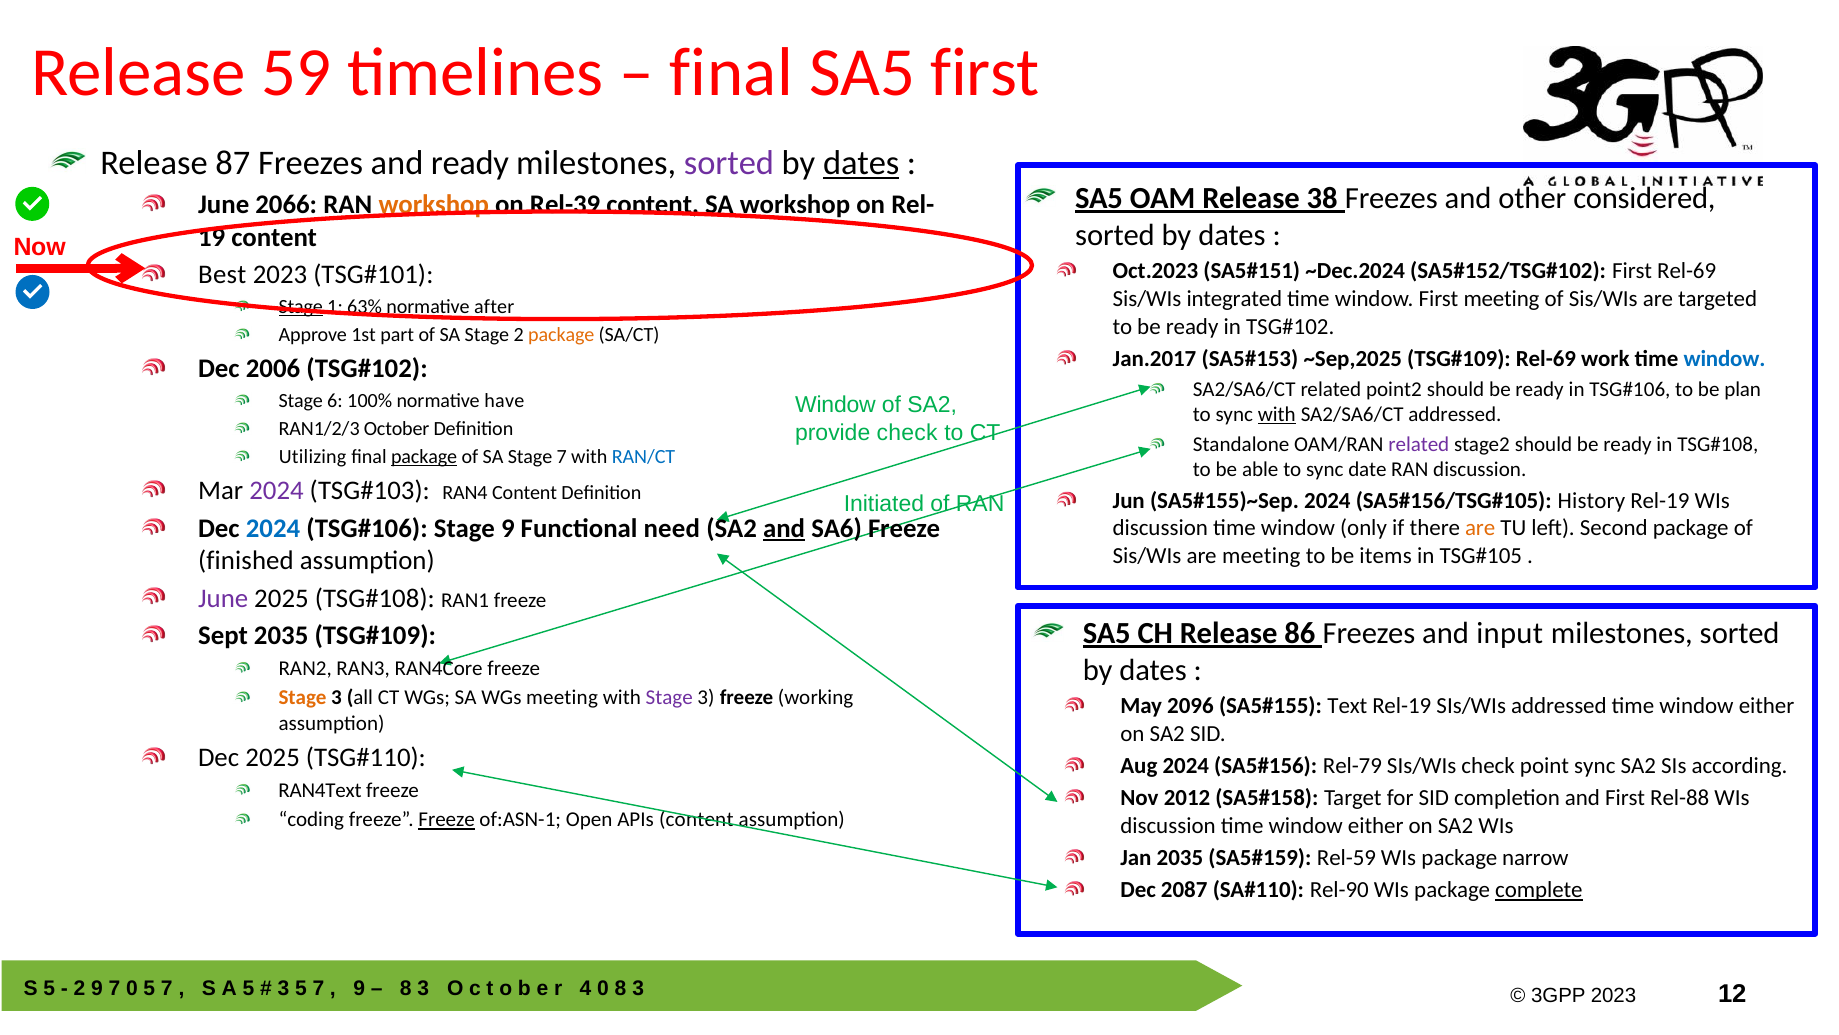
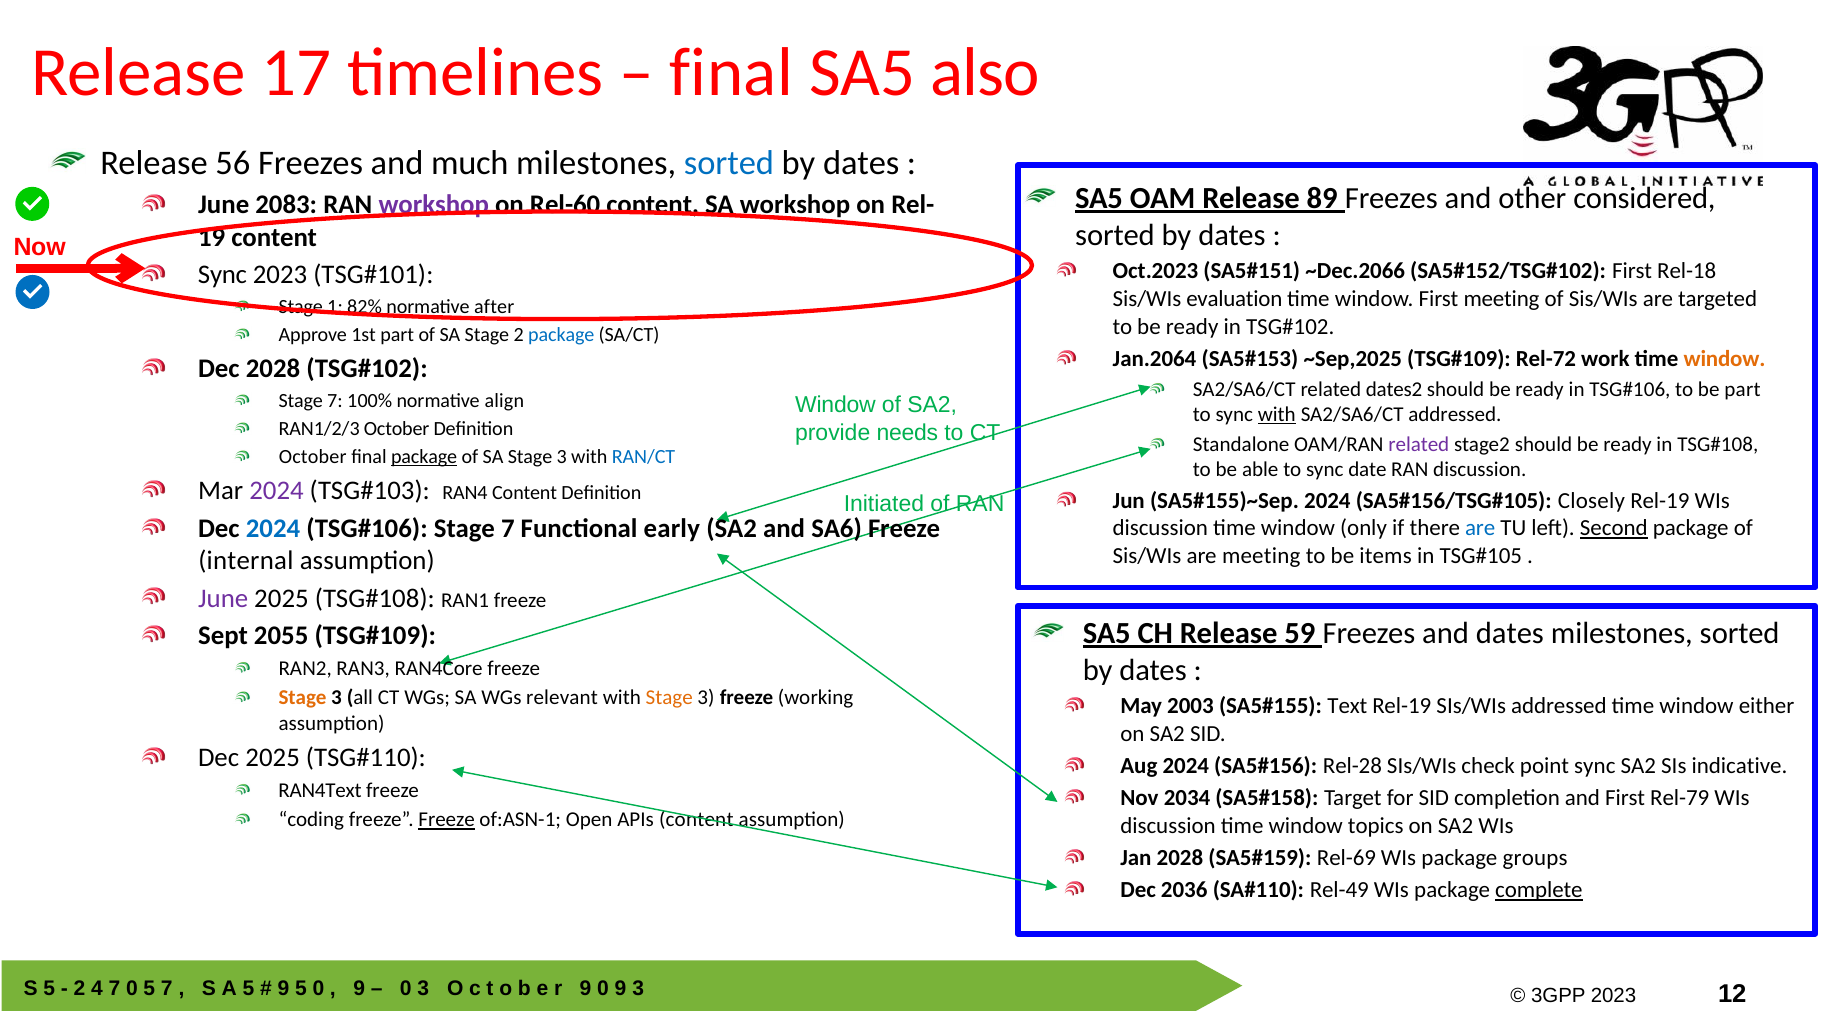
59: 59 -> 17 (297, 73)
SA5 first: first -> also (985, 73)
87: 87 -> 56 (233, 163)
and ready: ready -> much (470, 163)
sorted colour: purple -> blue (729, 163)
dates underline: present -> none (861, 163)
38: 38 -> 89 (1322, 198)
2066: 2066 -> 2083 (286, 205)
workshop colour: orange -> purple (434, 205)
Rel-39: Rel-39 -> Rel-60 (565, 205)
~Dec.2024: ~Dec.2024 -> ~Dec.2066 (1355, 271)
First Rel-69: Rel-69 -> Rel-18 (1687, 271)
Best: Best -> Sync (223, 275)
integrated: integrated -> evaluation (1234, 299)
Stage underline: present -> none (301, 306)
63%: 63% -> 82% (365, 306)
package colour: orange -> blue (561, 335)
Jan.2017: Jan.2017 -> Jan.2064 (1155, 359)
Rel-69: Rel-69 -> Rel-72 (1546, 359)
window colour: blue -> orange (1724, 359)
Dec 2006: 2006 -> 2028 (273, 369)
point2: point2 -> dates2 (1394, 389)
be plan: plan -> part (1743, 389)
6: 6 -> 7 (335, 400)
have: have -> align (504, 400)
provide check: check -> needs (907, 432)
Utilizing: Utilizing -> October (313, 457)
SA Stage 7: 7 -> 3 (562, 457)
History: History -> Closely (1591, 500)
9: 9 -> 7 (508, 528)
need: need -> early (672, 528)
and underline: present -> none (784, 528)
are colour: orange -> blue (1480, 528)
Second underline: none -> present (1614, 528)
finished: finished -> internal (246, 560)
86: 86 -> 59 (1300, 633)
and input: input -> dates (1510, 633)
Sept 2035: 2035 -> 2055 (281, 635)
WGs meeting: meeting -> relevant (562, 698)
Stage colour: purple -> orange (669, 698)
2096: 2096 -> 2003 (1190, 706)
Rel-79: Rel-79 -> Rel-28 (1352, 766)
according: according -> indicative (1739, 766)
Nov 2012: 2012 -> 2034 (1187, 798)
Rel-88: Rel-88 -> Rel-79 (1680, 798)
discussion time window either: either -> topics (1376, 825)
Jan 2035: 2035 -> 2028 (1180, 858)
Rel-59: Rel-59 -> Rel-69 (1346, 858)
narrow: narrow -> groups (1535, 858)
2087: 2087 -> 2036 (1184, 890)
Rel-90: Rel-90 -> Rel-49 (1339, 890)
2 9: 9 -> 4 (97, 988)
3: 3 -> 9 (284, 988)
7: 7 -> 0 (318, 988)
8: 8 -> 0 (406, 988)
4: 4 -> 9 (586, 988)
8: 8 -> 9 (620, 988)
